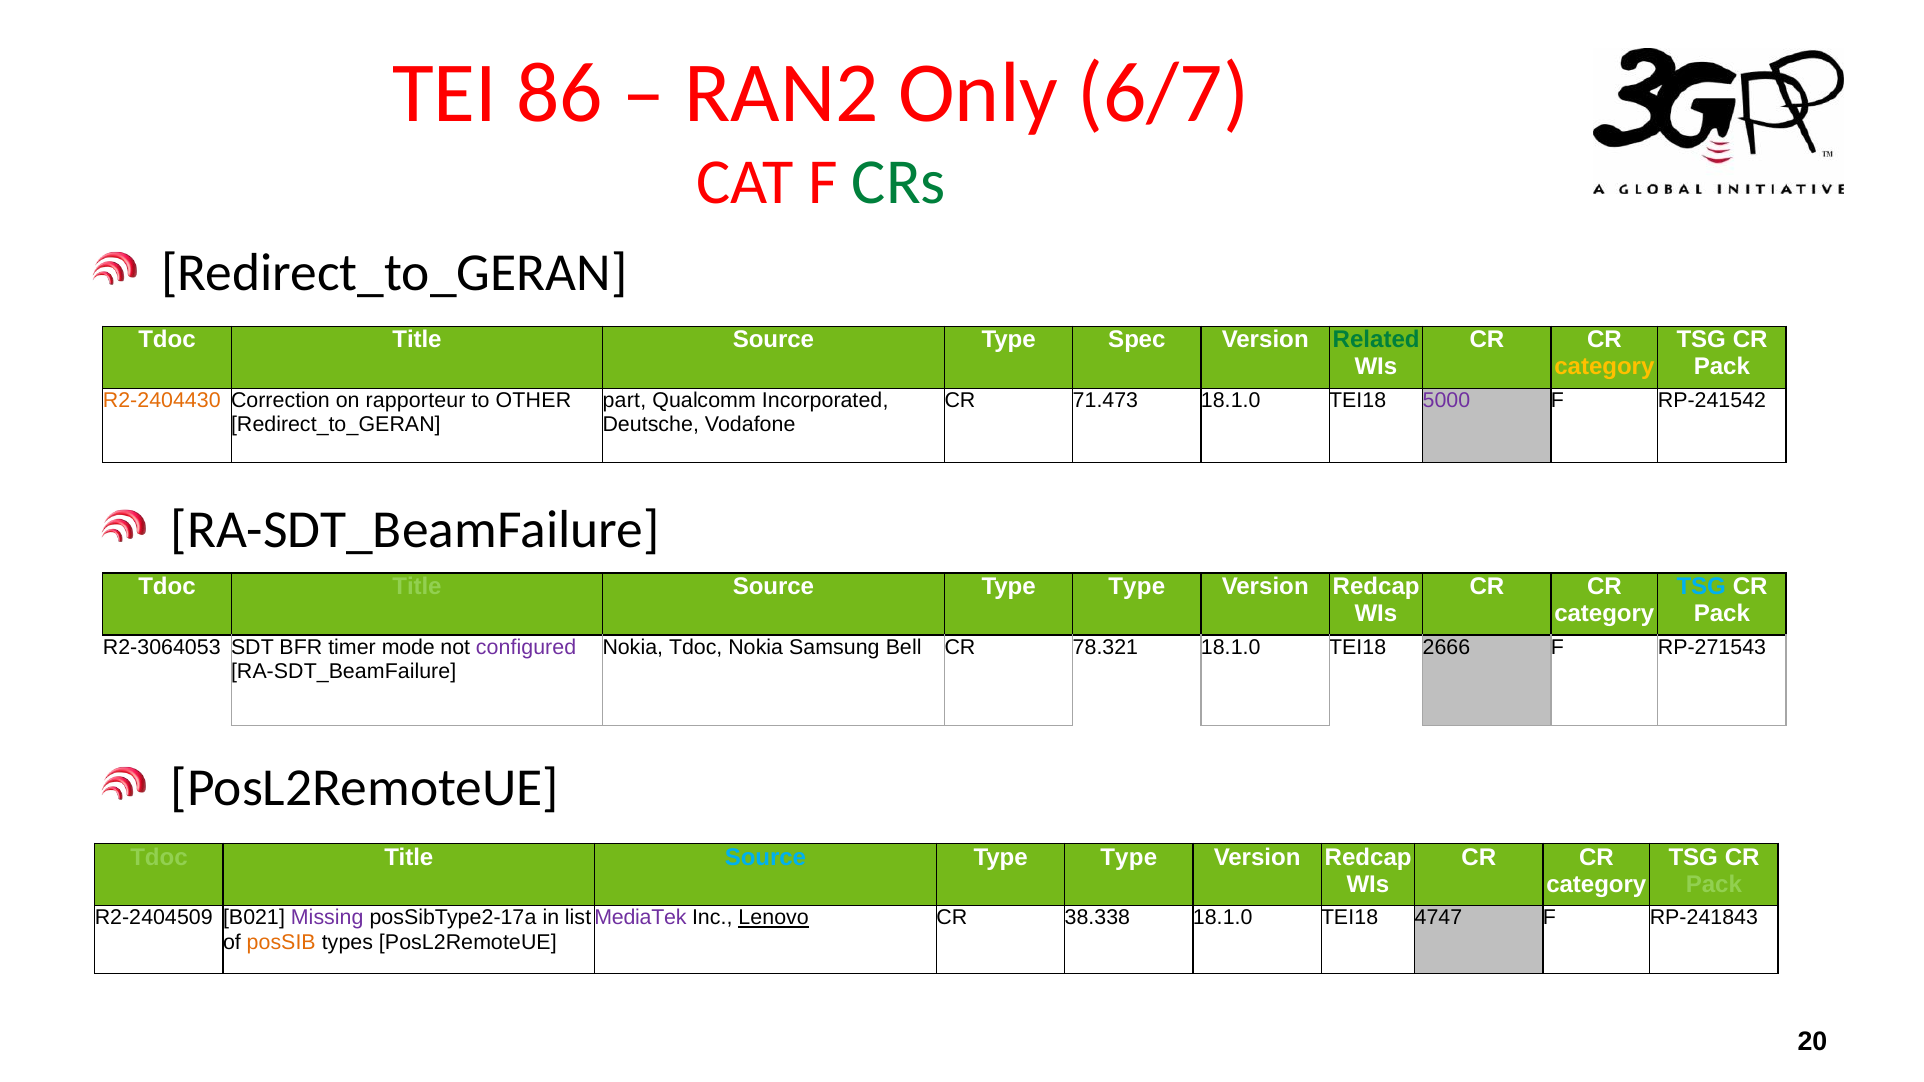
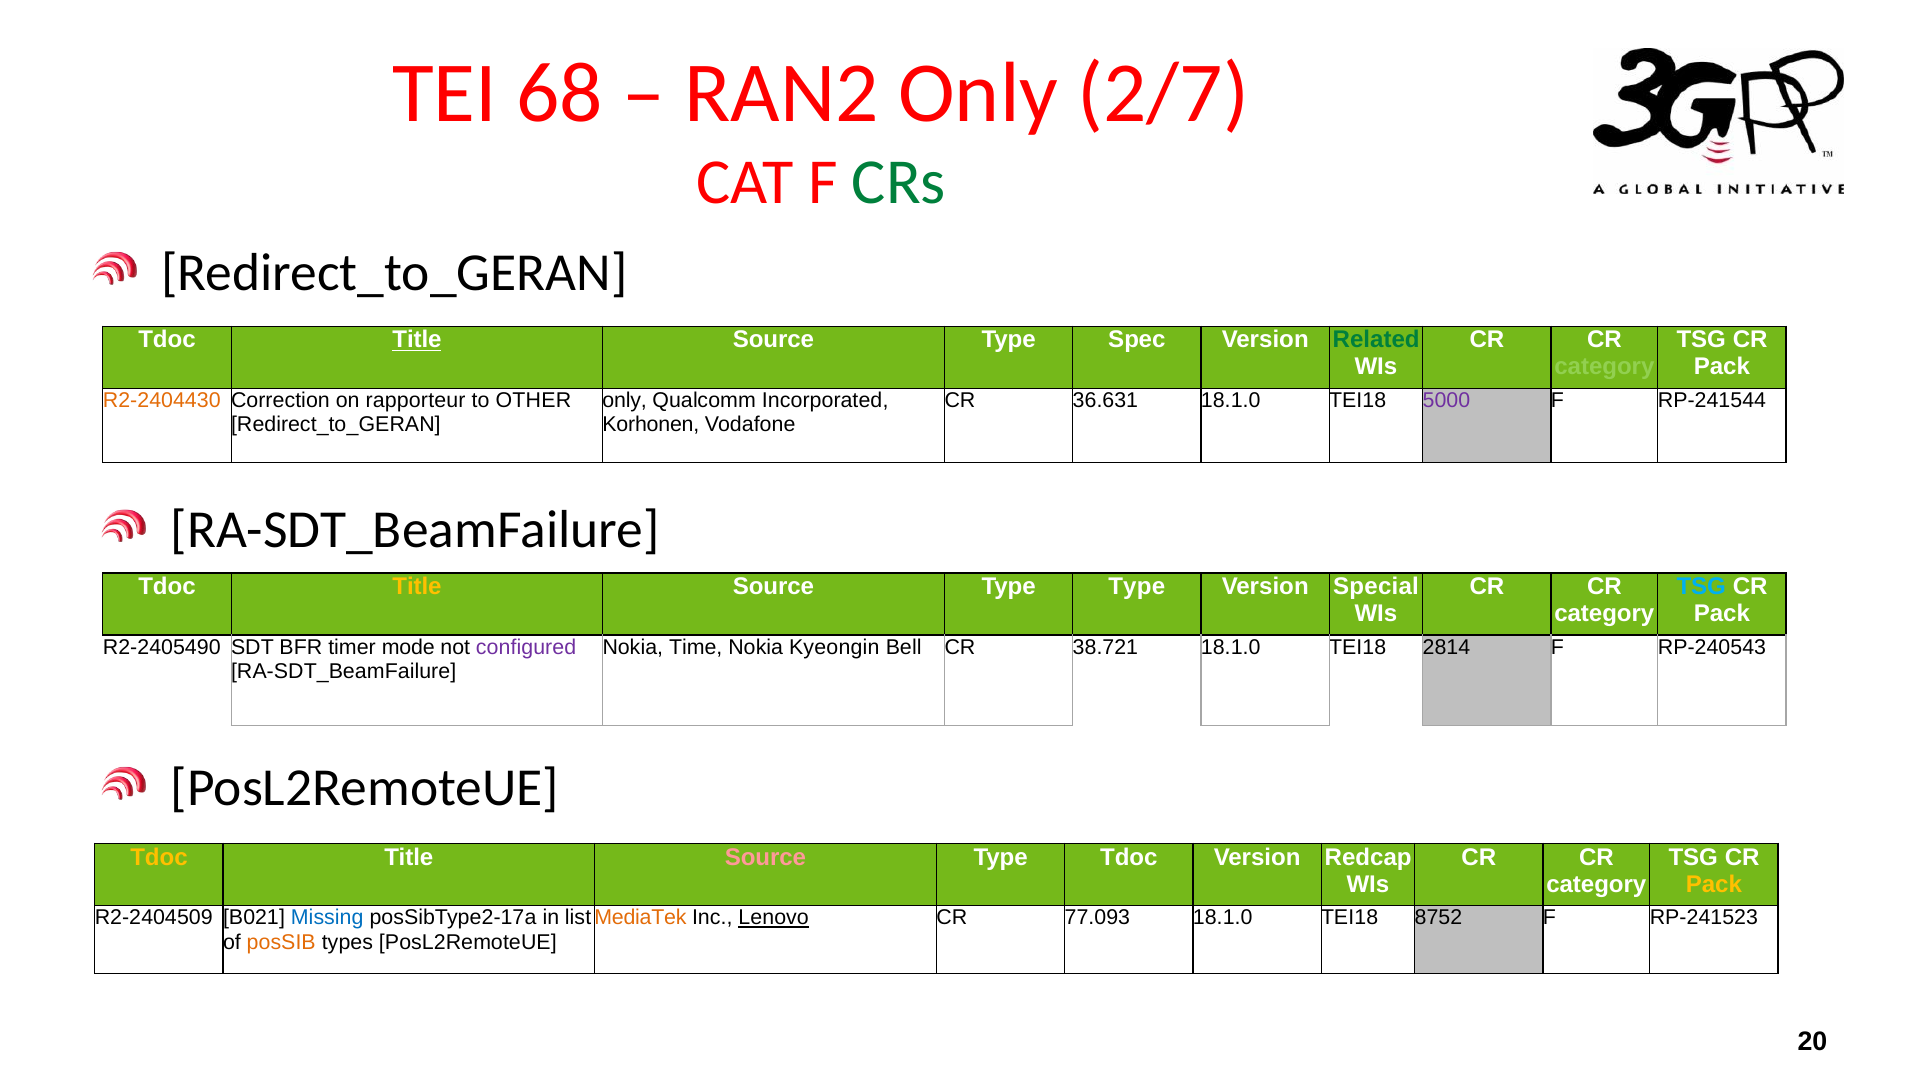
86: 86 -> 68 (560, 94)
6/7: 6/7 -> 2/7 (1163, 94)
Title underline: none -> present (417, 340)
category colour: yellow -> light green (1604, 367)
part: part -> only (625, 401)
71.473: 71.473 -> 36.631 (1105, 401)
RP-241542: RP-241542 -> RP-241544 (1712, 401)
Deutsche: Deutsche -> Korhonen (651, 425)
Title colour: light green -> yellow (417, 587)
Redcap: Redcap -> Special (1376, 587)
R2-3064053: R2-3064053 -> R2-2405490 (162, 648)
Nokia Tdoc: Tdoc -> Time (696, 648)
Samsung: Samsung -> Kyeongin (834, 648)
78.321: 78.321 -> 38.721 (1105, 648)
2666: 2666 -> 2814 (1446, 648)
RP-271543: RP-271543 -> RP-240543 (1712, 648)
Tdoc colour: light green -> yellow (159, 857)
Source colour: light blue -> pink (765, 857)
Type: Type -> Tdoc (1129, 857)
Pack colour: light green -> yellow (1714, 884)
Missing colour: purple -> blue (327, 918)
MediaTek colour: purple -> orange (640, 918)
38.338: 38.338 -> 77.093 (1097, 918)
4747: 4747 -> 8752 (1438, 918)
RP-241843: RP-241843 -> RP-241523 (1704, 918)
